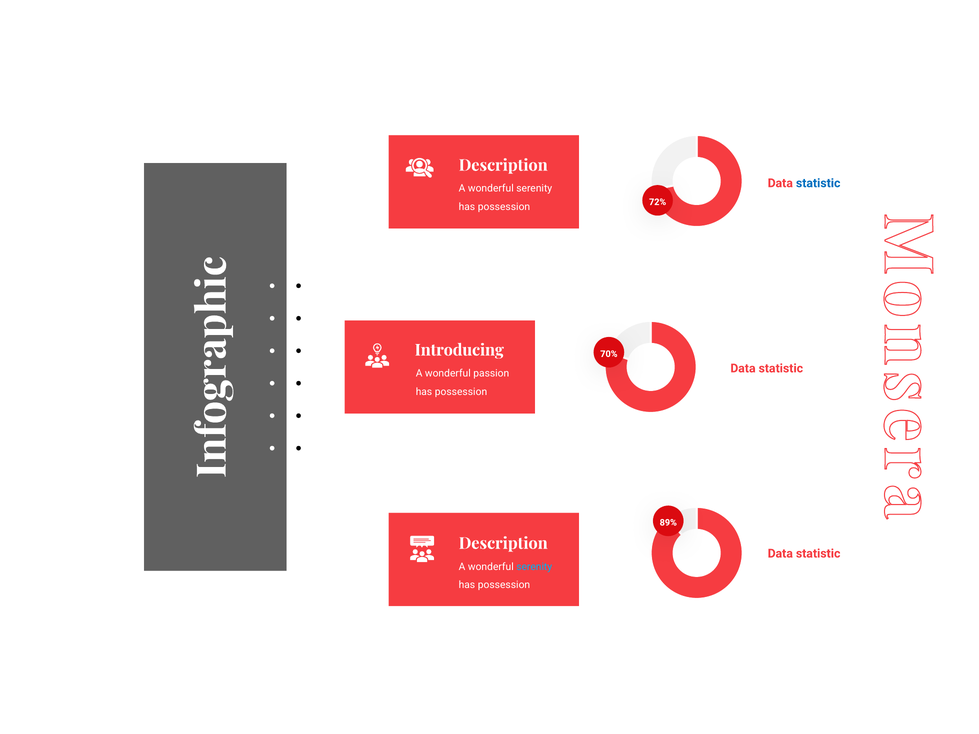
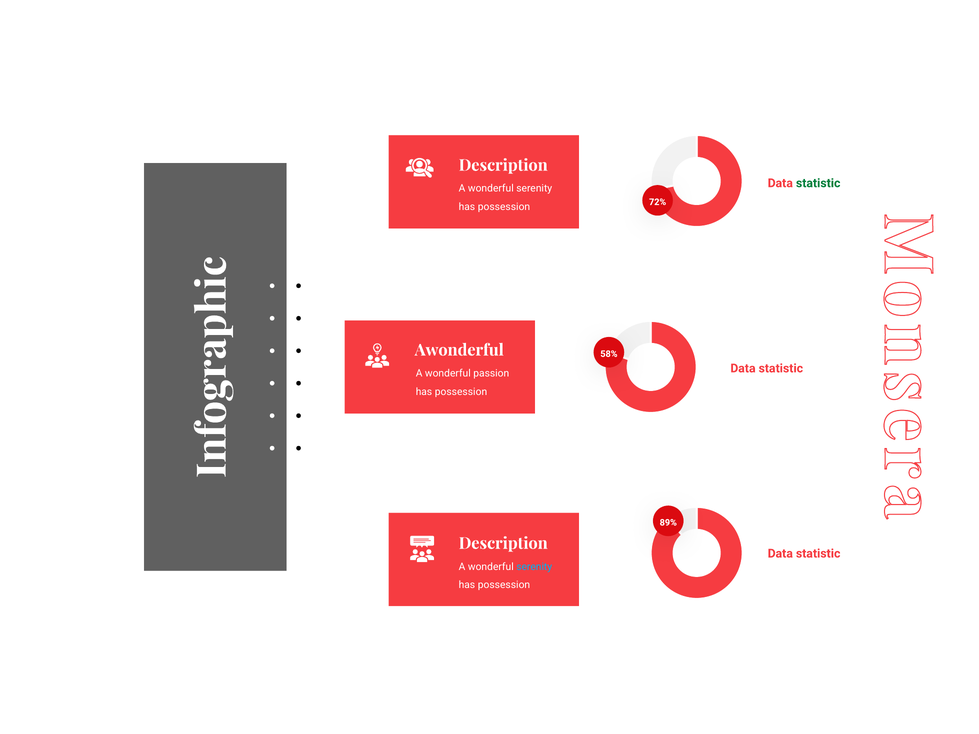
statistic colour: blue -> green (818, 183)
Introducing: Introducing -> Awonderful (459, 350)
70%: 70% -> 58% (609, 354)
